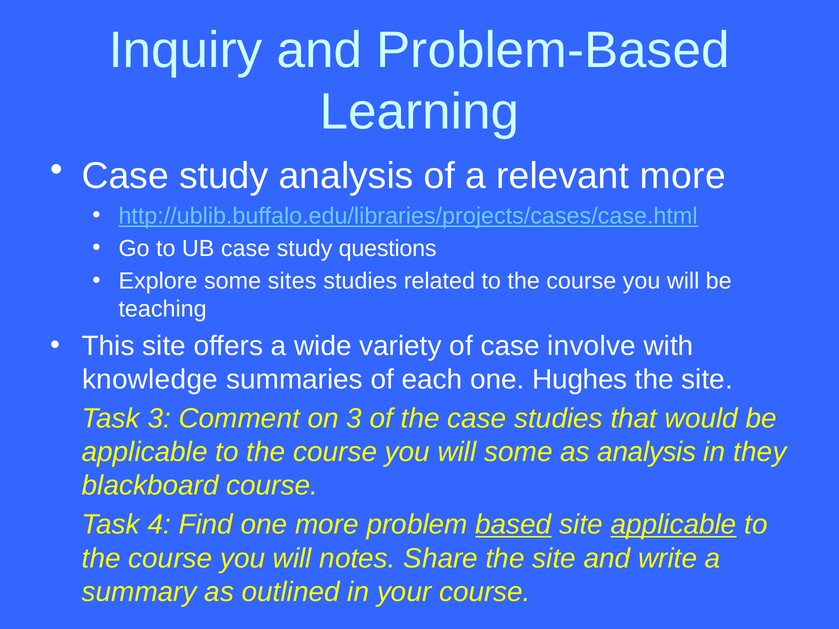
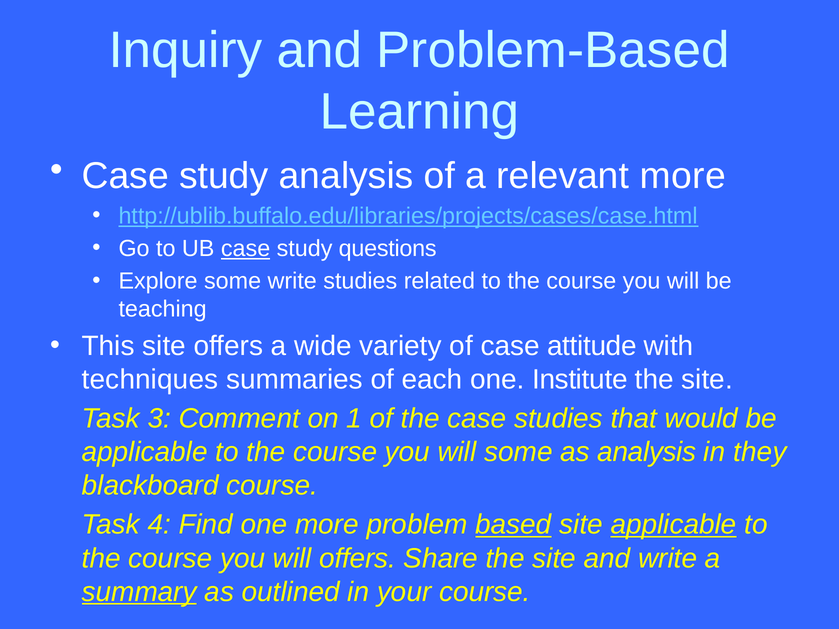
case underline: none -> present (246, 249)
some sites: sites -> write (292, 281)
involve: involve -> attitude (592, 346)
knowledge: knowledge -> techniques (150, 380)
Hughes: Hughes -> Institute (580, 380)
on 3: 3 -> 1 (354, 419)
will notes: notes -> offers (358, 559)
summary underline: none -> present (139, 592)
